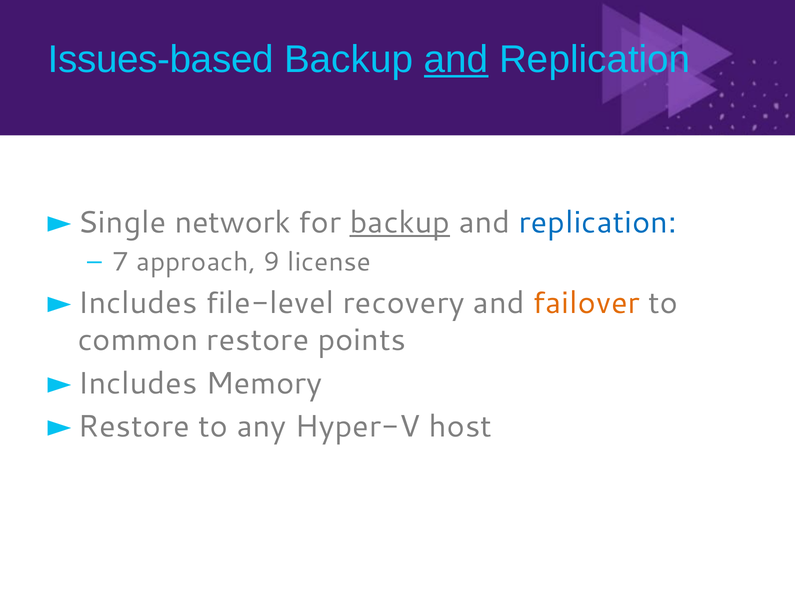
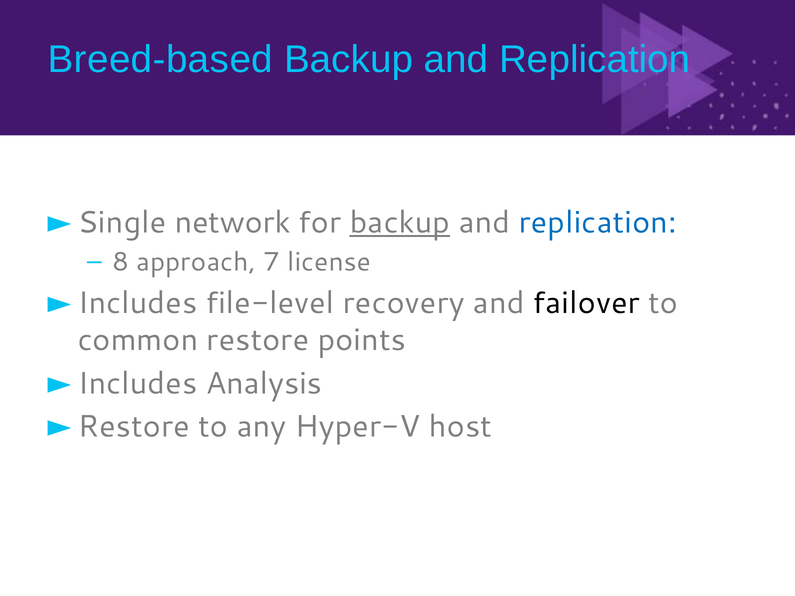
Issues-based: Issues-based -> Breed-based (160, 60)
and underline: present -> none (456, 60)
7: 7 -> 8 (121, 262)
9: 9 -> 7 (272, 262)
failover colour: orange -> black (586, 303)
Memory: Memory -> Analysis (264, 384)
